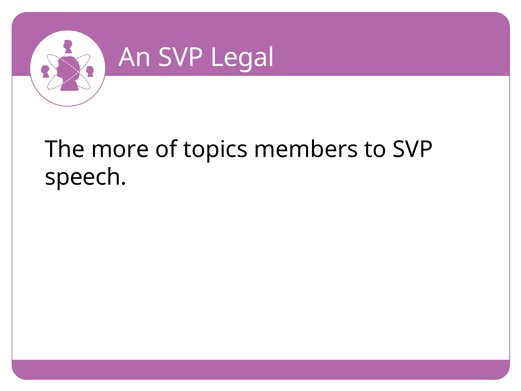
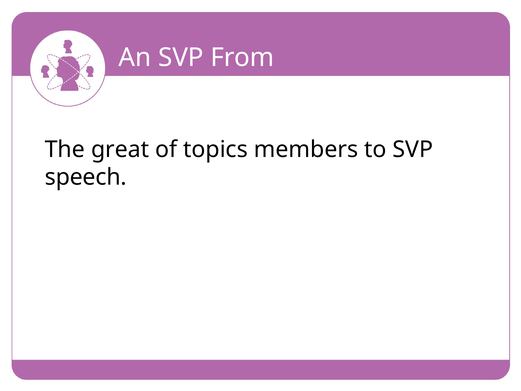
Legal: Legal -> From (242, 58)
more: more -> great (120, 149)
